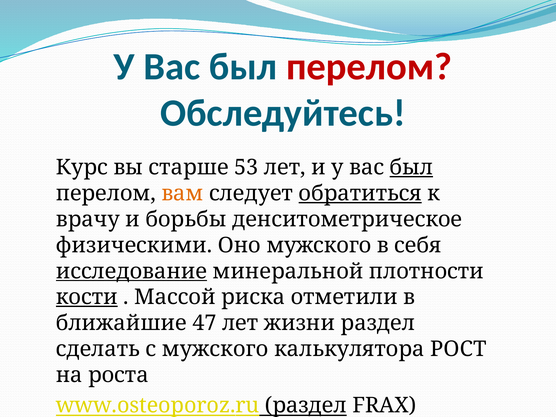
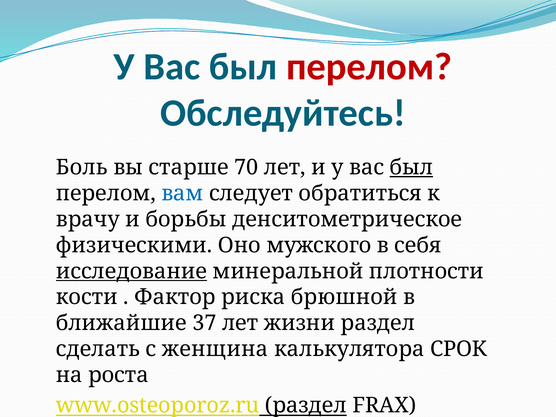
Курс: Курс -> Боль (82, 167)
53: 53 -> 70 (246, 167)
вам colour: orange -> blue (182, 193)
обратиться underline: present -> none (360, 193)
кости underline: present -> none (87, 297)
Массой: Массой -> Фактор (175, 297)
отметили: отметили -> брюшной (344, 297)
47: 47 -> 37 (204, 323)
с мужского: мужского -> женщина (215, 349)
РОСТ: РОСТ -> СРОК (459, 349)
